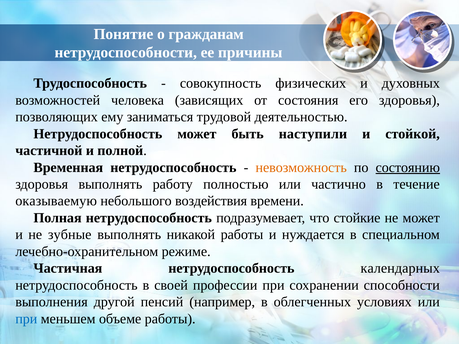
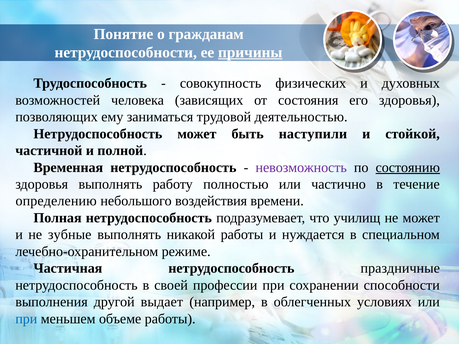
причины underline: none -> present (250, 52)
невозможность colour: orange -> purple (301, 168)
оказываемую: оказываемую -> определению (56, 201)
стойкие: стойкие -> училищ (357, 218)
календарных: календарных -> праздничные (400, 268)
пенсий: пенсий -> выдает (162, 302)
